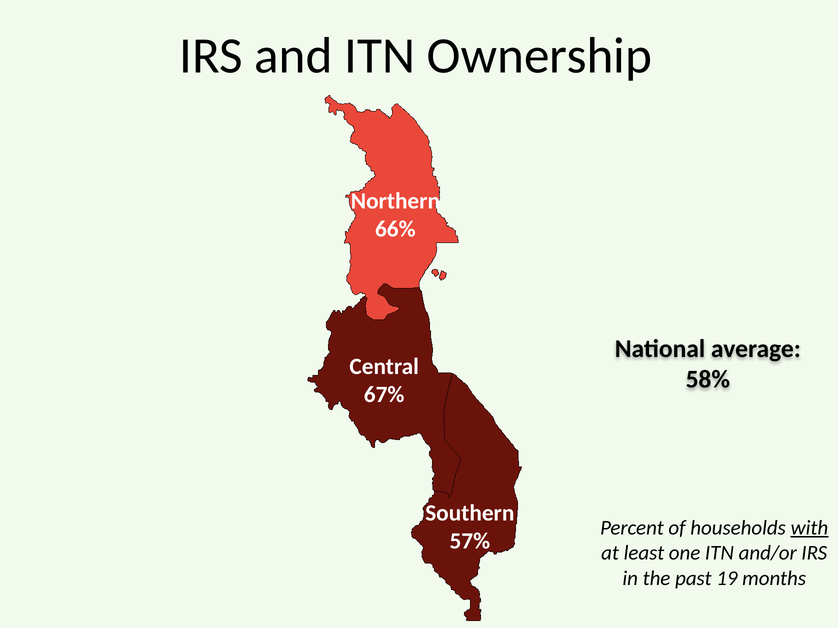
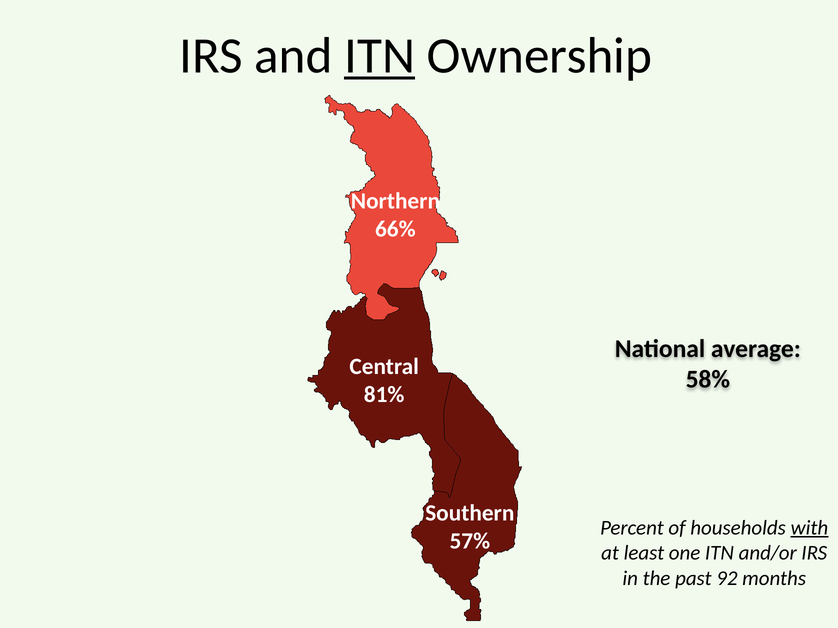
ITN underline: none -> present (380, 56)
67%: 67% -> 81% (384, 395)
19: 19 -> 92 (727, 579)
